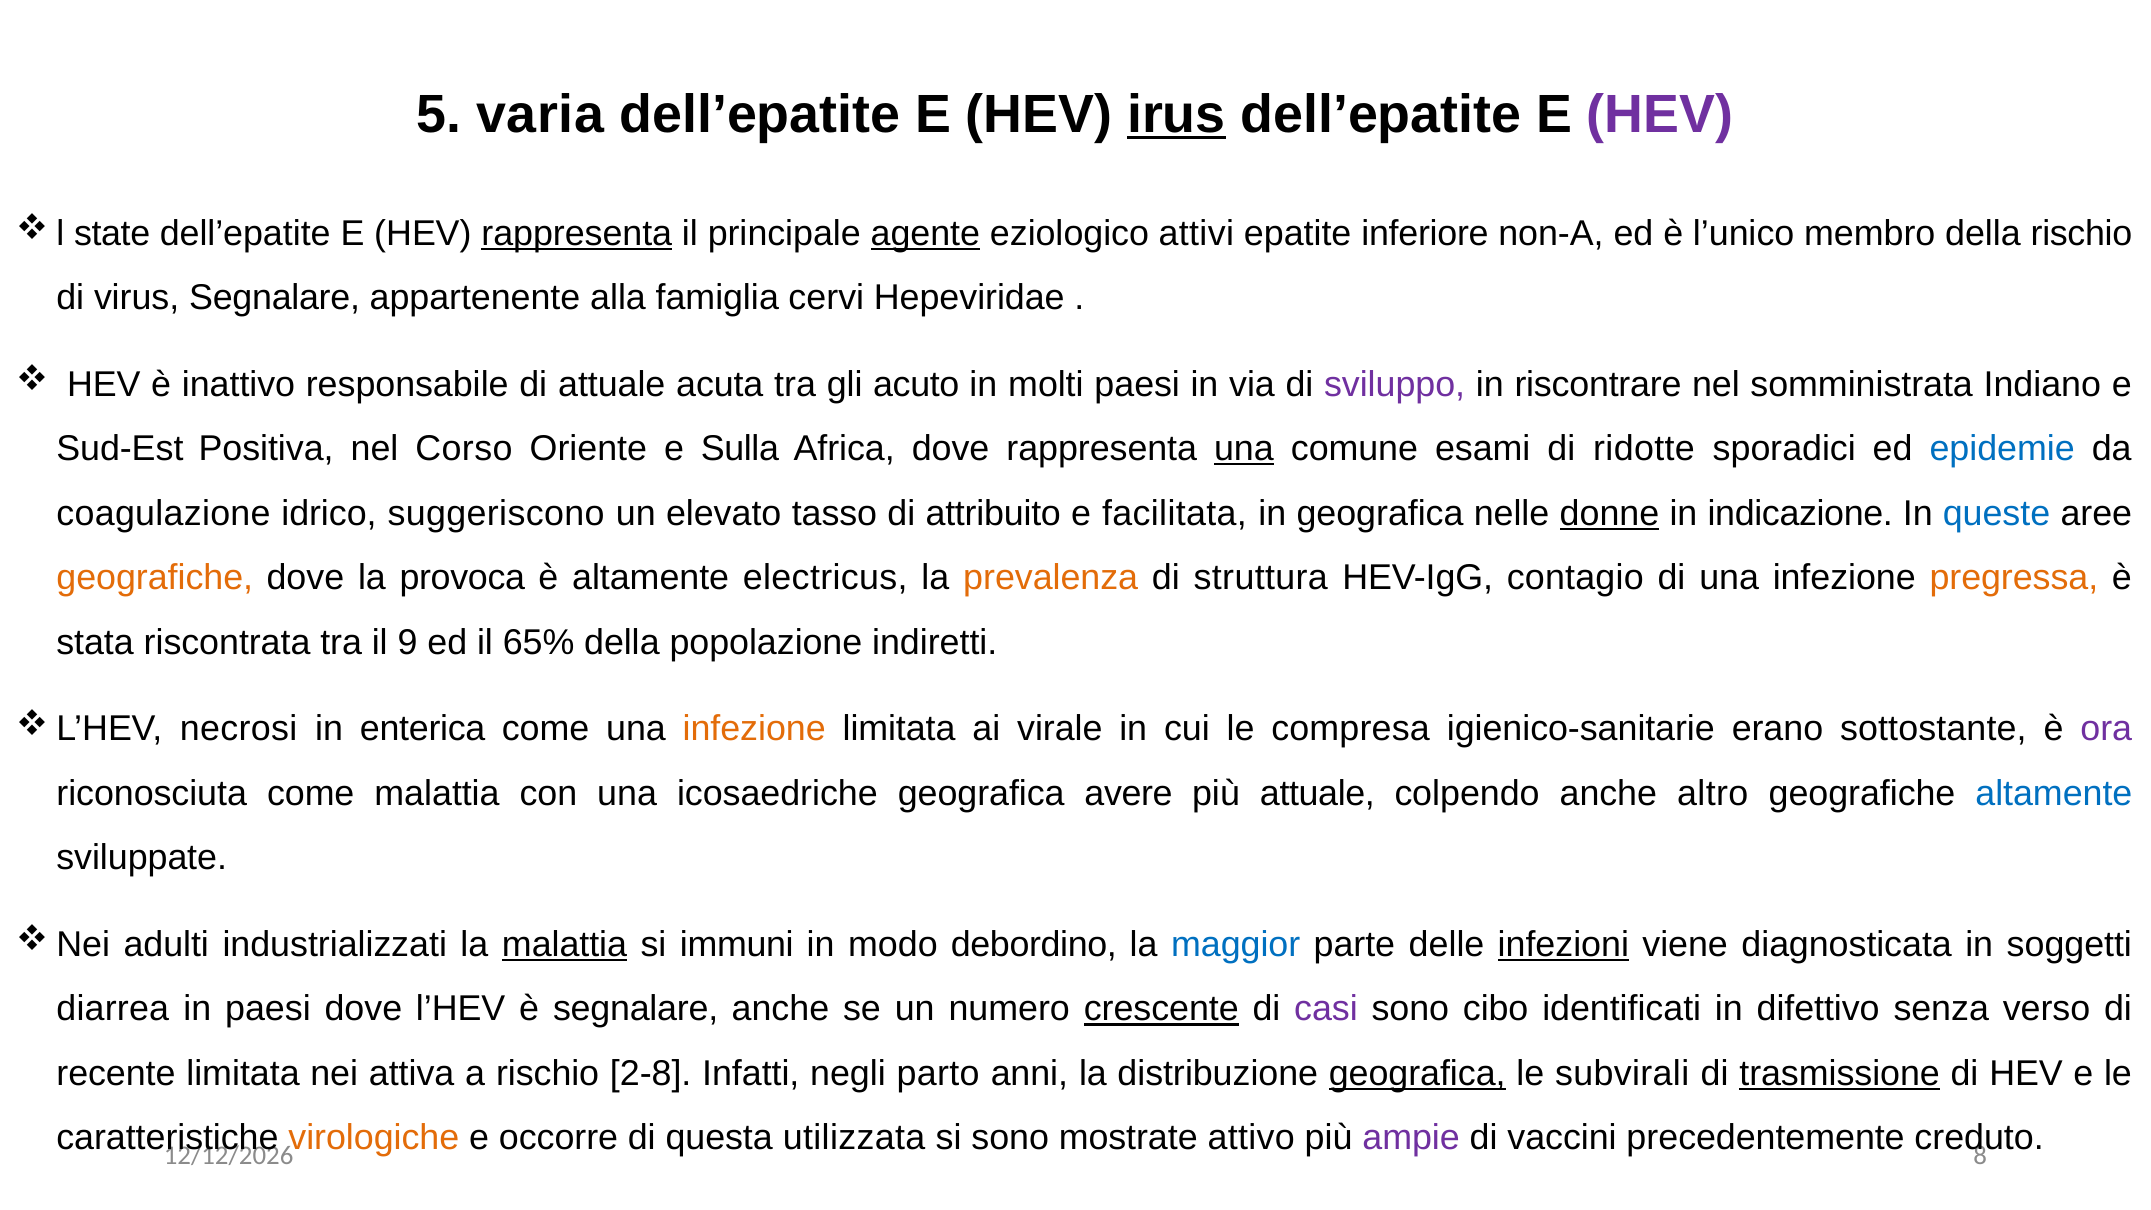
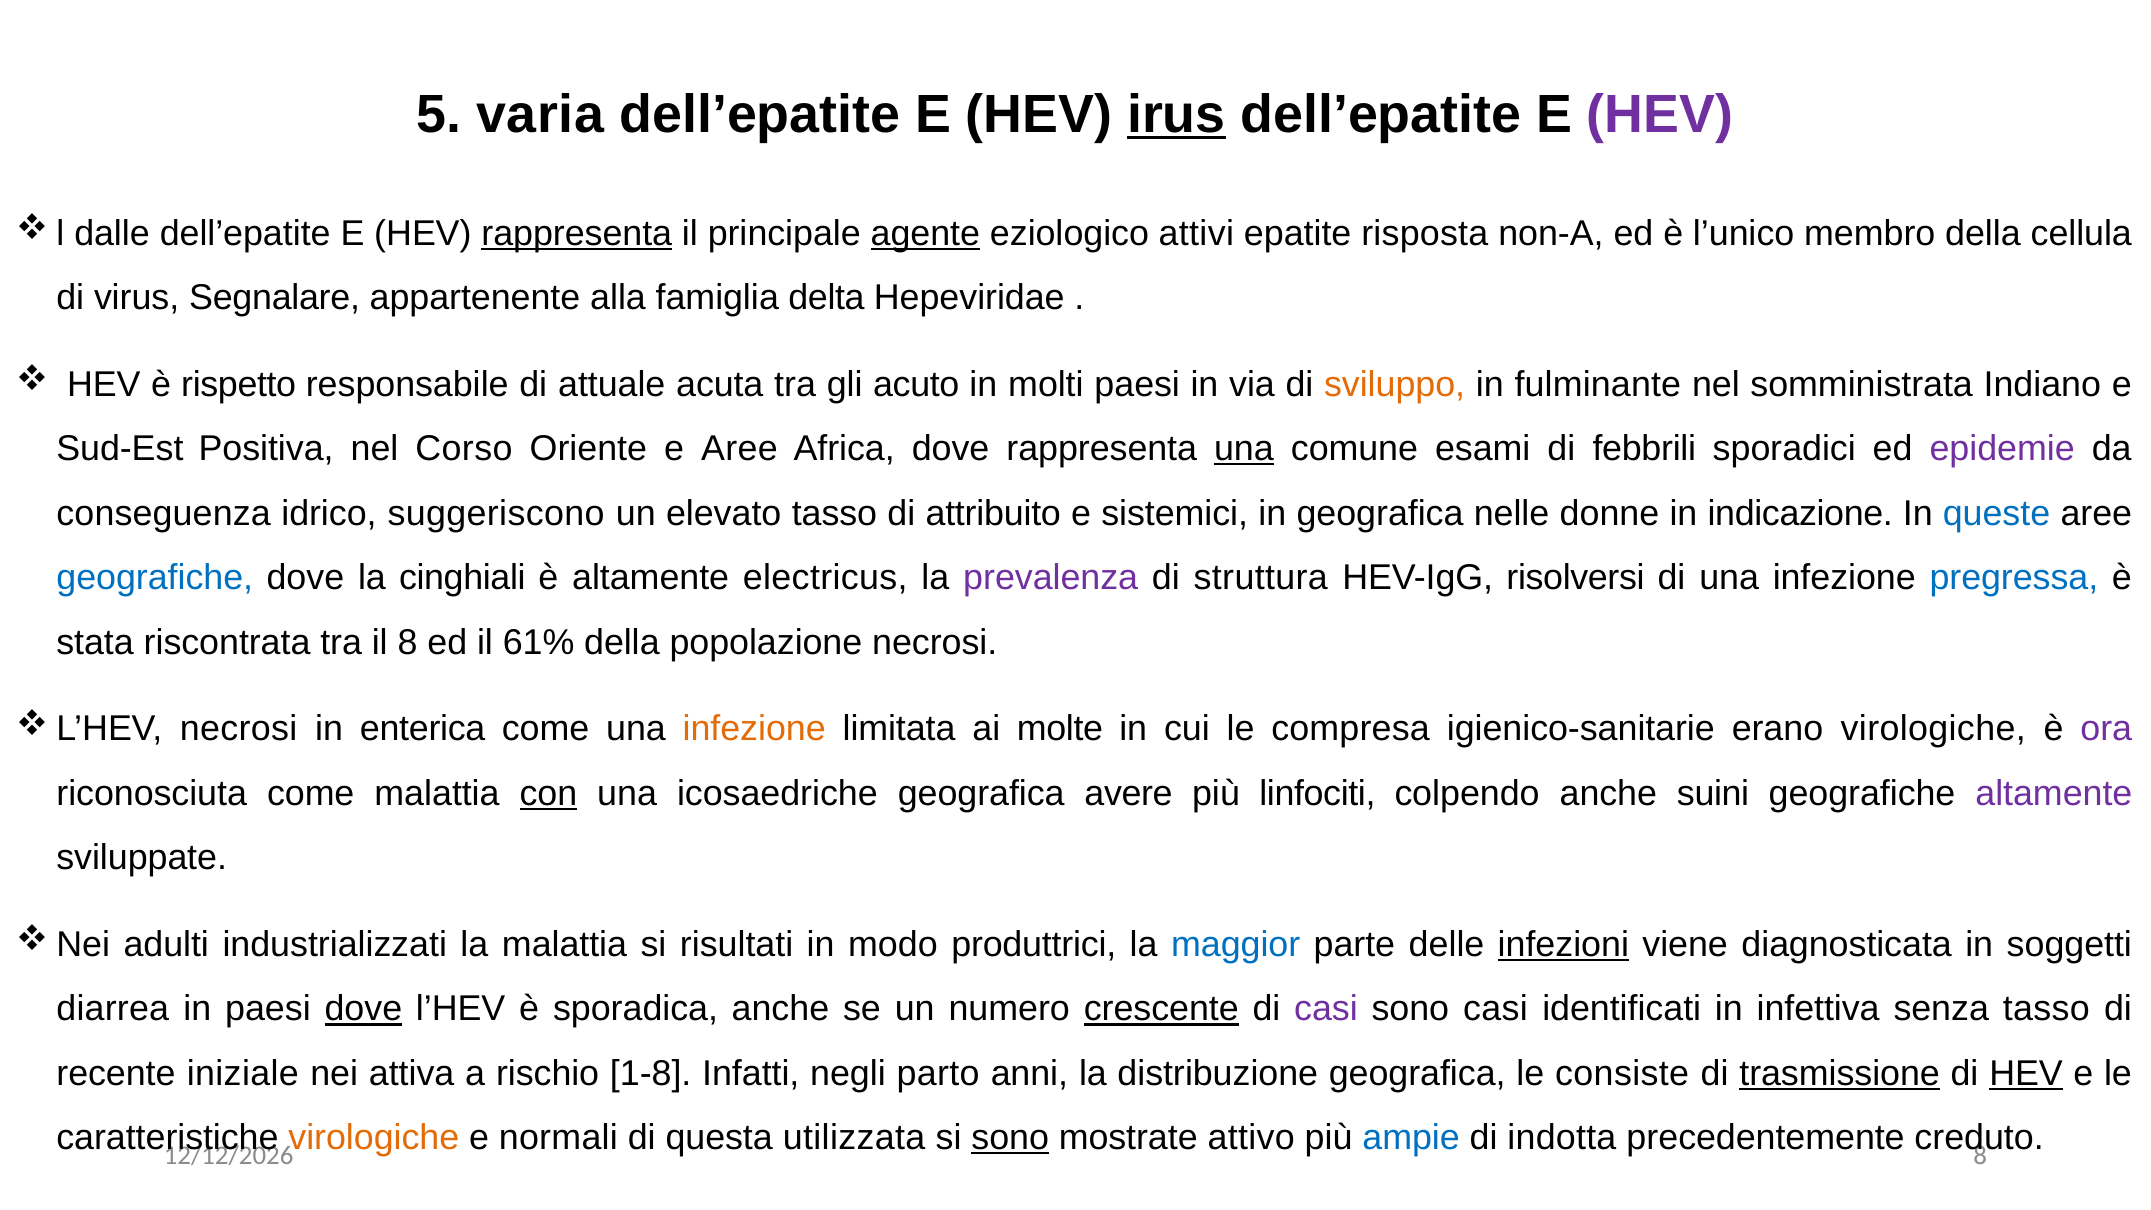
state: state -> dalle (112, 233)
inferiore: inferiore -> risposta (1425, 233)
della rischio: rischio -> cellula (2081, 233)
cervi: cervi -> delta (826, 298)
inattivo: inattivo -> rispetto (239, 385)
sviluppo colour: purple -> orange (1395, 385)
riscontrare: riscontrare -> fulminante (1598, 385)
e Sulla: Sulla -> Aree (740, 449)
ridotte: ridotte -> febbrili (1644, 449)
epidemie colour: blue -> purple (2002, 449)
coagulazione: coagulazione -> conseguenza (164, 513)
facilitata: facilitata -> sistemici (1175, 513)
donne underline: present -> none (1609, 513)
geografiche colour: orange -> blue (155, 578)
provoca: provoca -> cinghiali (462, 578)
prevalenza colour: orange -> purple (1051, 578)
contagio: contagio -> risolversi (1576, 578)
pregressa colour: orange -> blue (2014, 578)
il 9: 9 -> 8 (408, 642)
65%: 65% -> 61% (539, 642)
popolazione indiretti: indiretti -> necrosi (935, 642)
virale: virale -> molte (1060, 729)
erano sottostante: sottostante -> virologiche (1933, 729)
con underline: none -> present (548, 793)
più attuale: attuale -> linfociti (1317, 793)
altro: altro -> suini (1713, 793)
altamente colour: blue -> purple (2054, 793)
malattia underline: present -> none (564, 945)
immuni: immuni -> risultati (737, 945)
debordino: debordino -> produttrici (1034, 945)
dove underline: none -> present (363, 1009)
è segnalare: segnalare -> sporadica (636, 1009)
sono cibo: cibo -> casi (1495, 1009)
difettivo: difettivo -> infettiva (1818, 1009)
senza verso: verso -> tasso (2046, 1009)
recente limitata: limitata -> iniziale (243, 1073)
2-8: 2-8 -> 1-8 (651, 1073)
geografica underline: present -> none (1417, 1073)
subvirali: subvirali -> consiste (1622, 1073)
HEV underline: none -> present (2026, 1073)
occorre: occorre -> normali (558, 1138)
sono underline: none -> present (1010, 1138)
ampie colour: purple -> blue (1411, 1138)
vaccini: vaccini -> indotta (1562, 1138)
